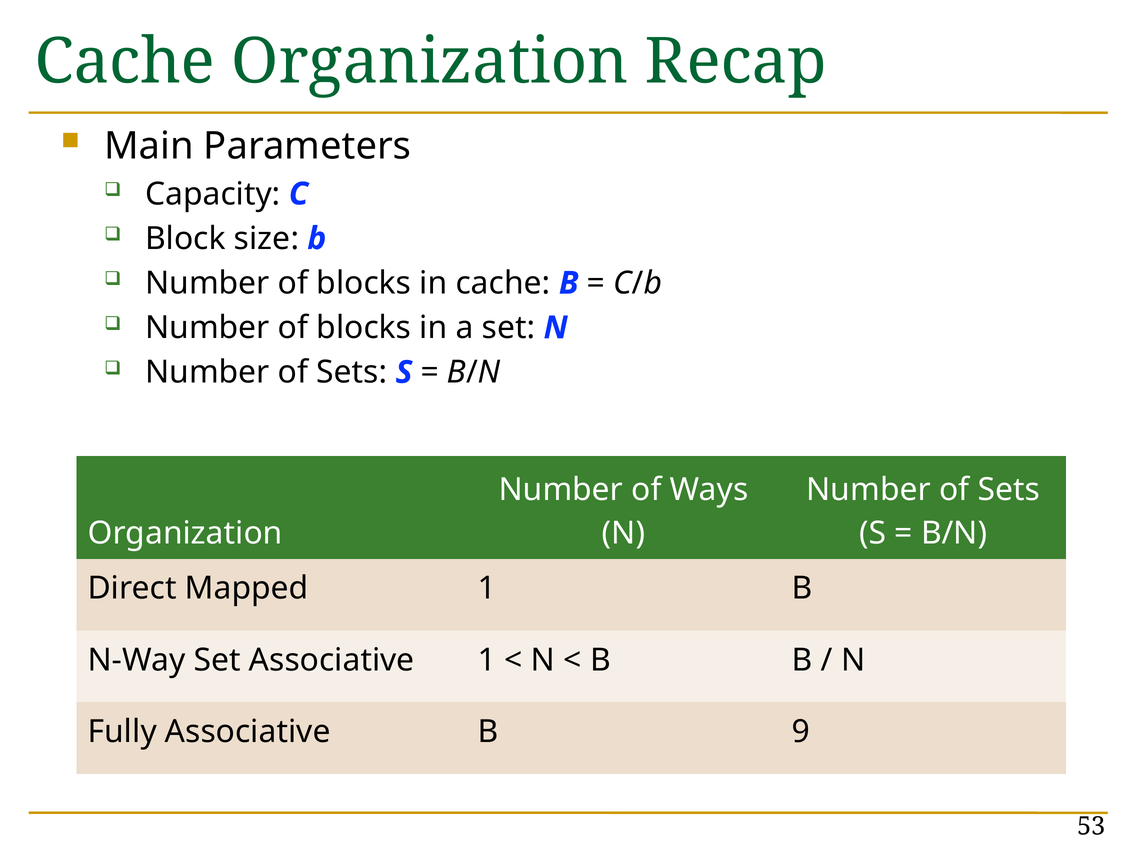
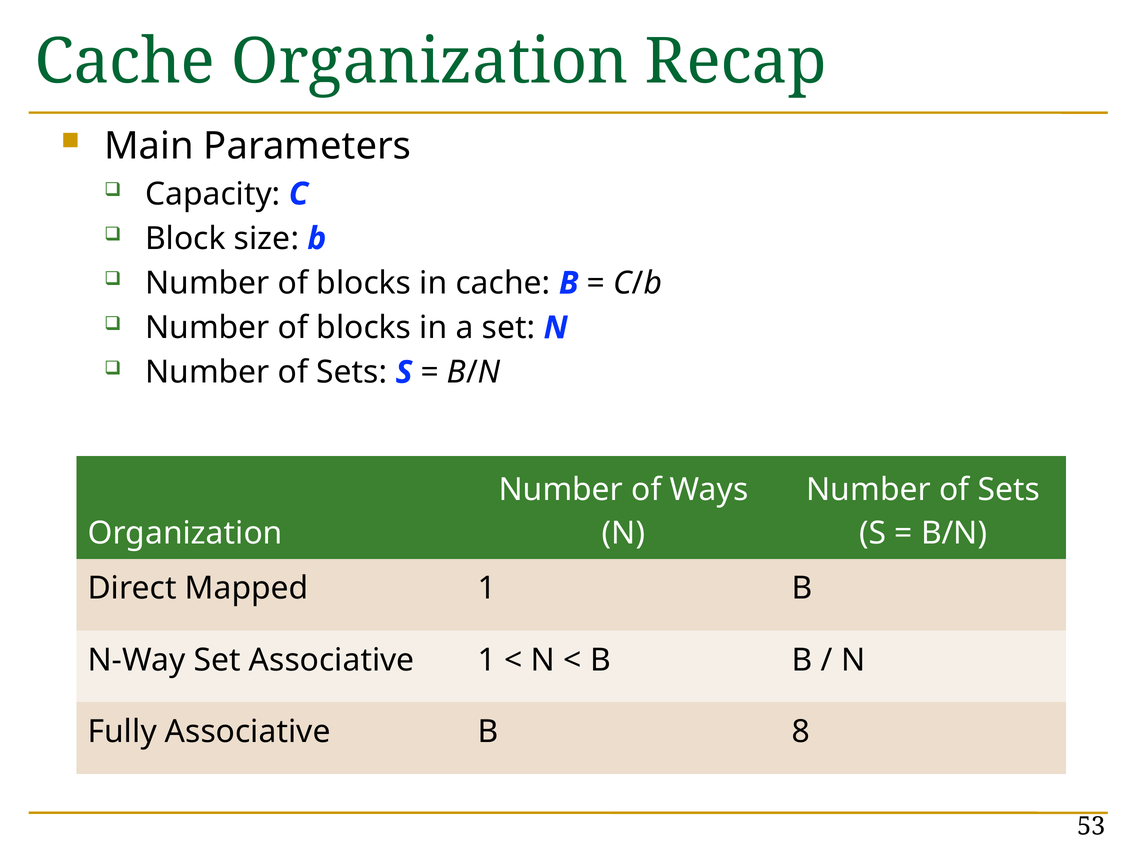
9: 9 -> 8 (801, 731)
